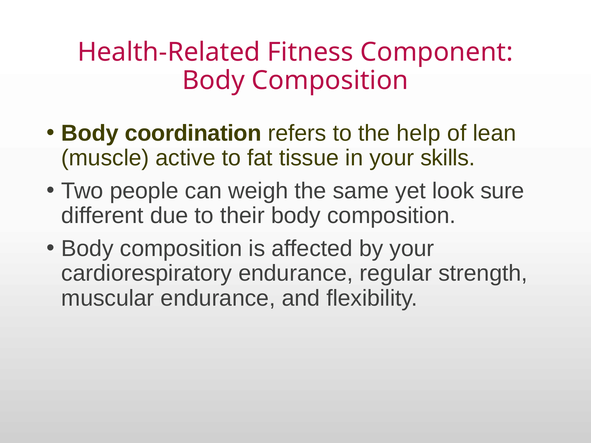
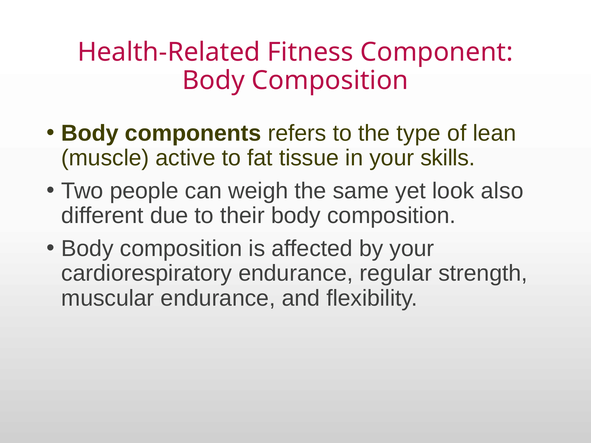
coordination: coordination -> components (193, 133)
help: help -> type (419, 133)
sure: sure -> also (502, 191)
